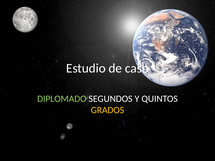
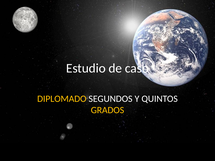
DIPLOMADO colour: light green -> yellow (62, 99)
